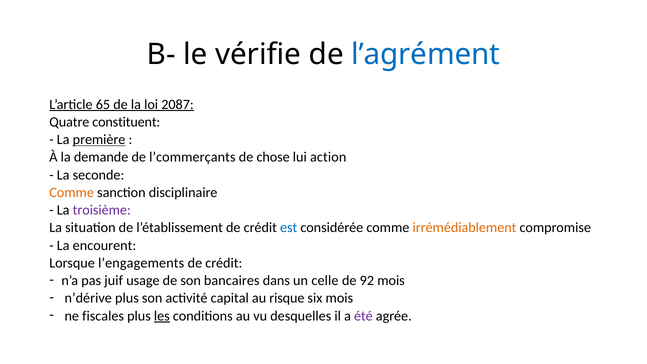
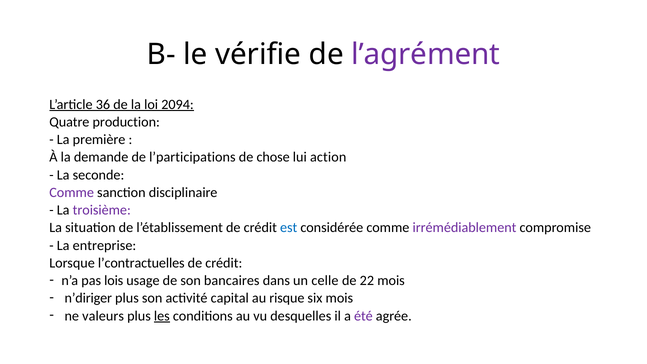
l’agrément colour: blue -> purple (426, 54)
65: 65 -> 36 (103, 104)
2087: 2087 -> 2094 (178, 104)
constituent: constituent -> production (126, 122)
première underline: present -> none (99, 140)
l’commerçants: l’commerçants -> l’participations (192, 157)
Comme colour: orange -> purple (72, 192)
irrémédiablement colour: orange -> purple (464, 228)
encourent: encourent -> entreprise (104, 245)
l’engagements: l’engagements -> l’contractuelles (141, 263)
juif: juif -> lois (114, 281)
92: 92 -> 22 (367, 281)
n’dérive: n’dérive -> n’diriger (88, 298)
fiscales: fiscales -> valeurs (103, 316)
